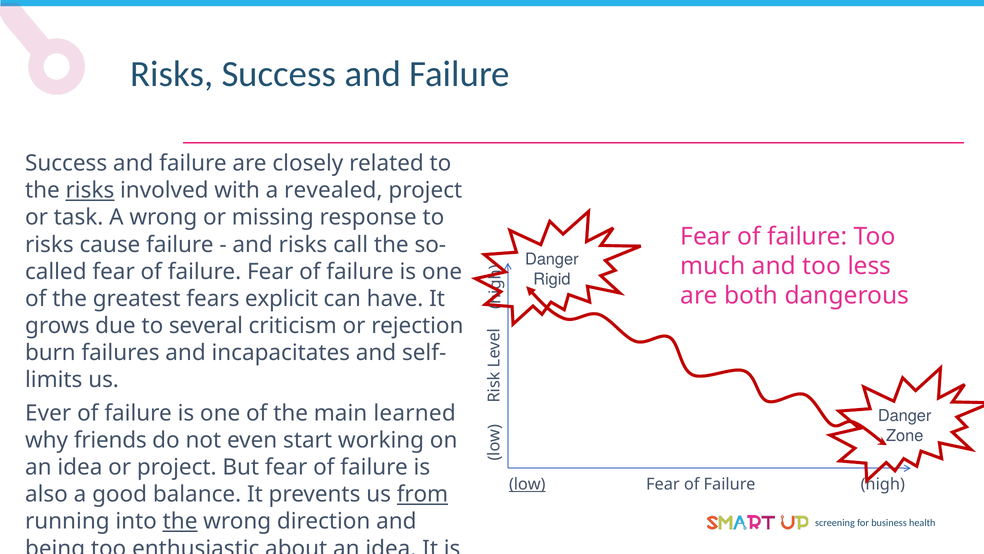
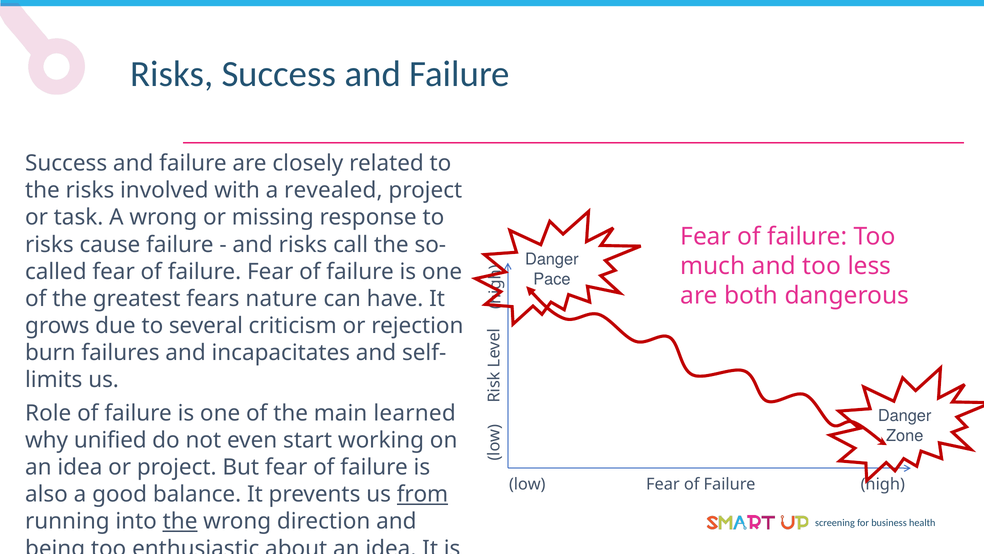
risks underline: present -> none (90, 190)
Rigid: Rigid -> Pace (552, 279)
explicit: explicit -> nature (281, 298)
Ever: Ever -> Role (48, 413)
friends: friends -> unified (110, 440)
low underline: present -> none (527, 484)
